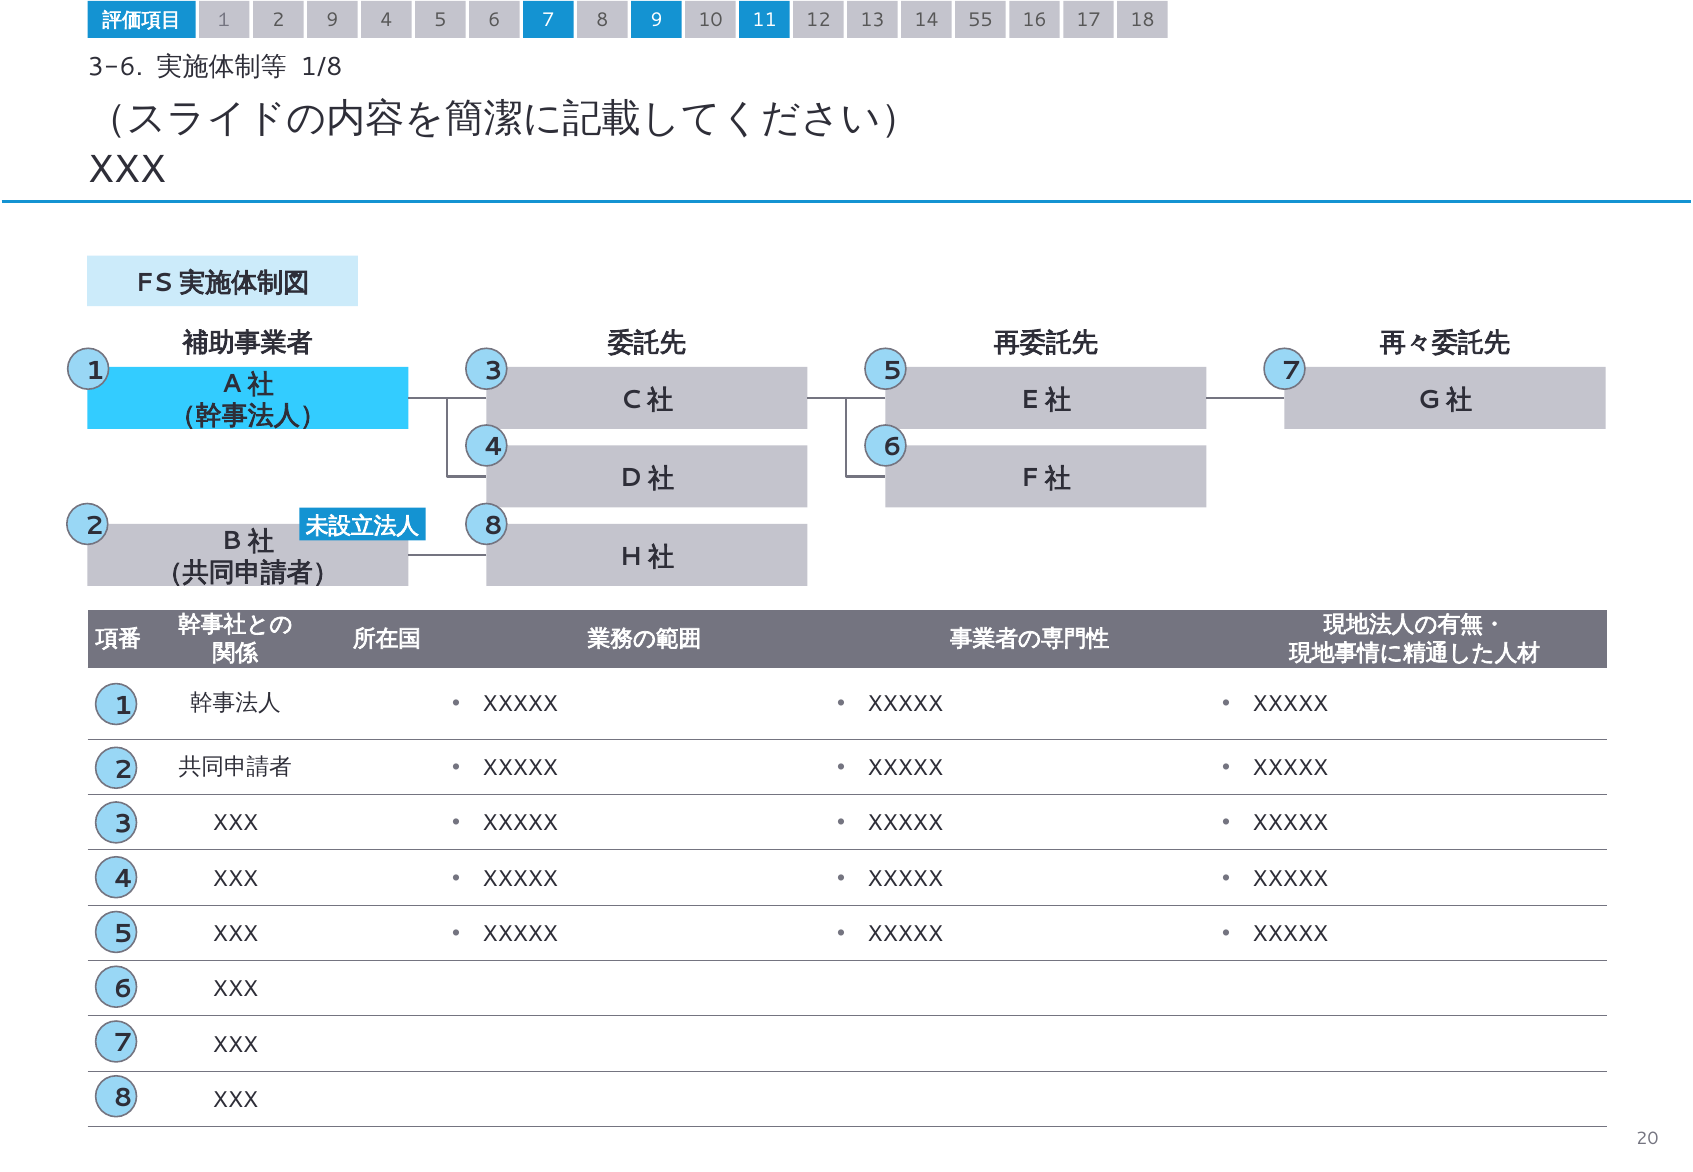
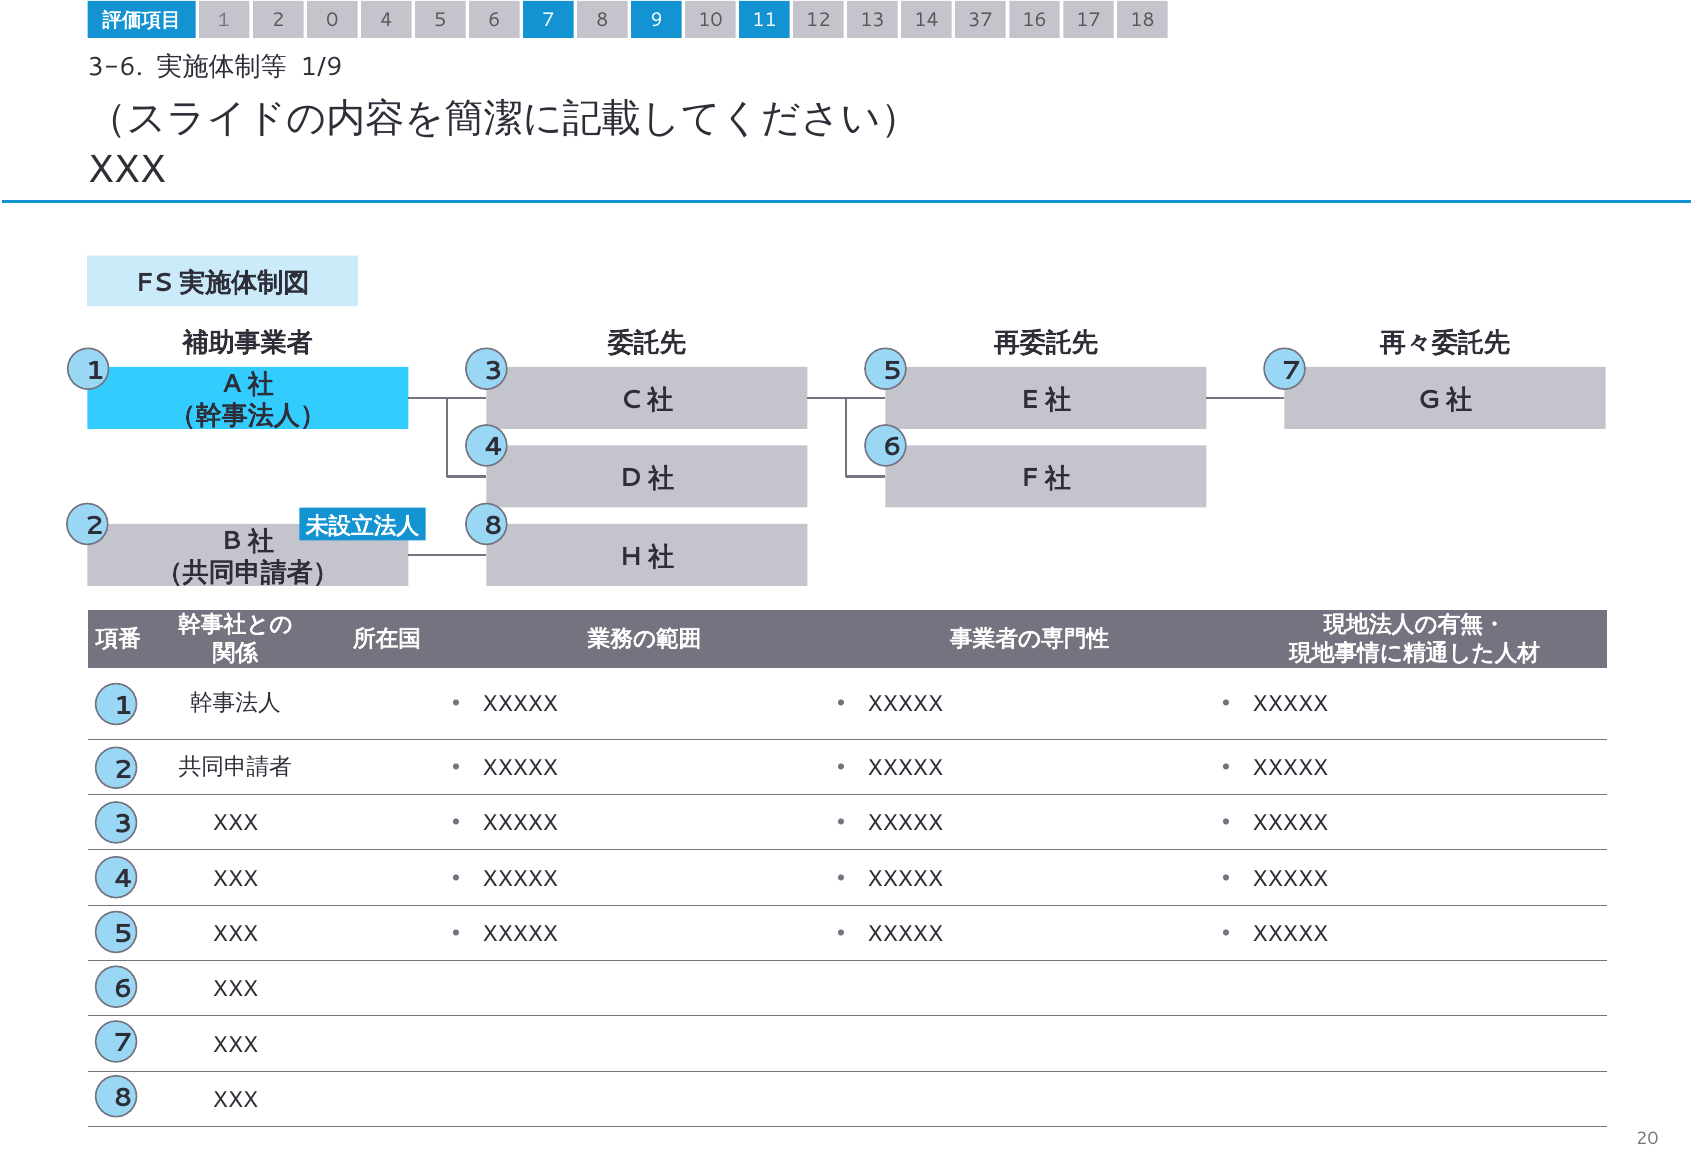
2 9: 9 -> 0 (332, 20)
55: 55 -> 37 (980, 20)
1/8: 1/8 -> 1/9 (322, 67)
